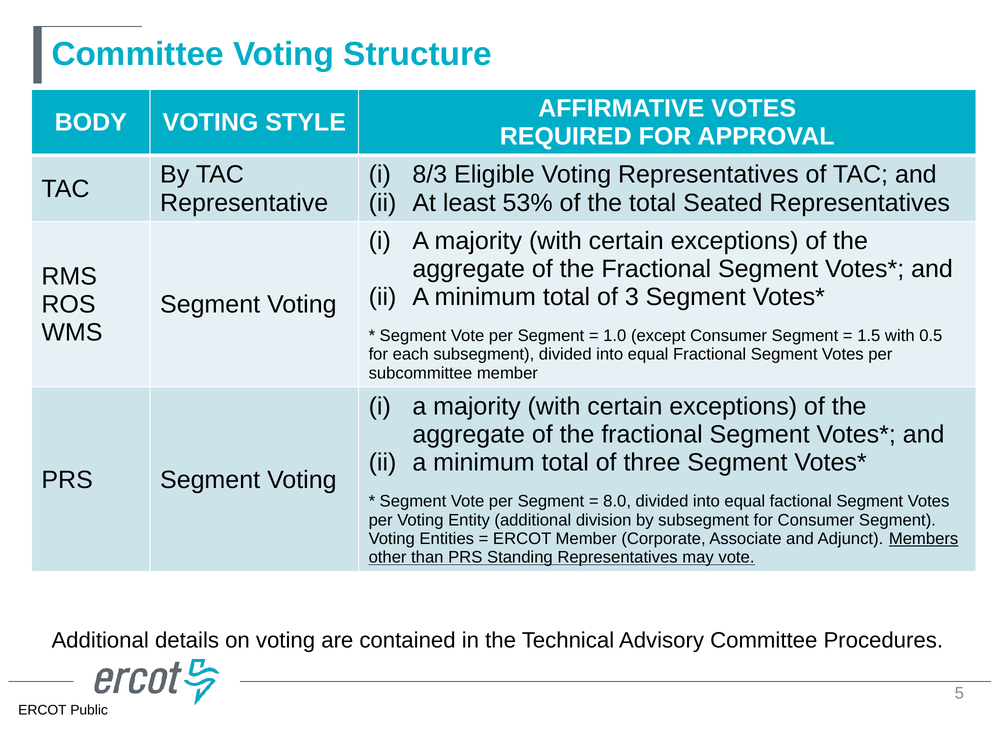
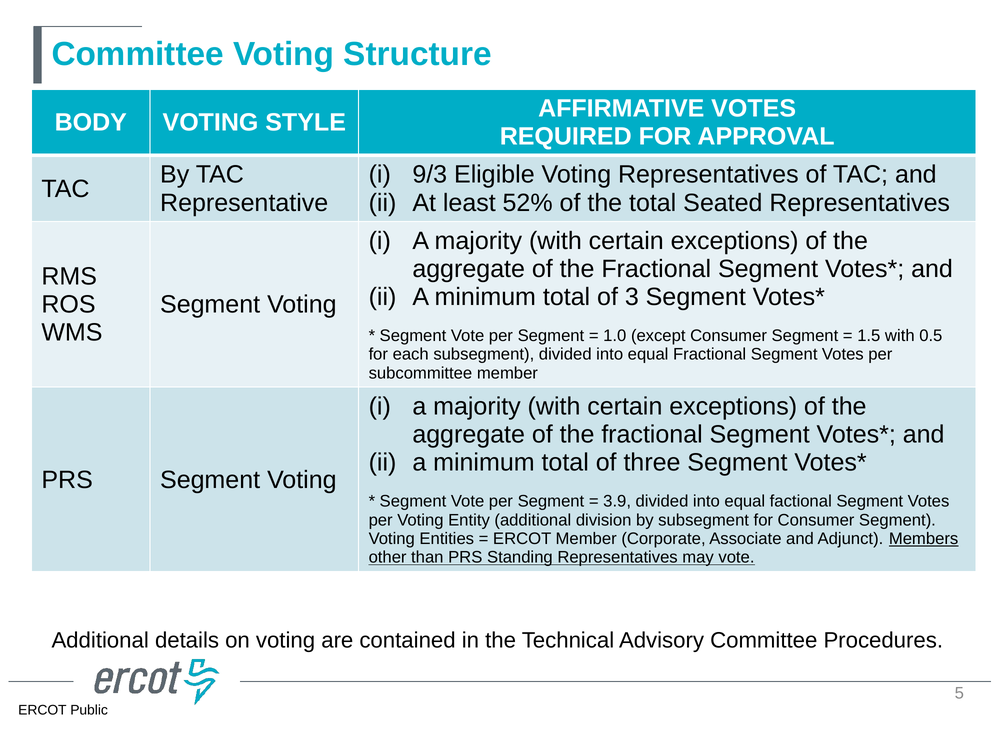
8/3: 8/3 -> 9/3 (430, 175)
53%: 53% -> 52% (528, 203)
8.0: 8.0 -> 3.9 (617, 501)
